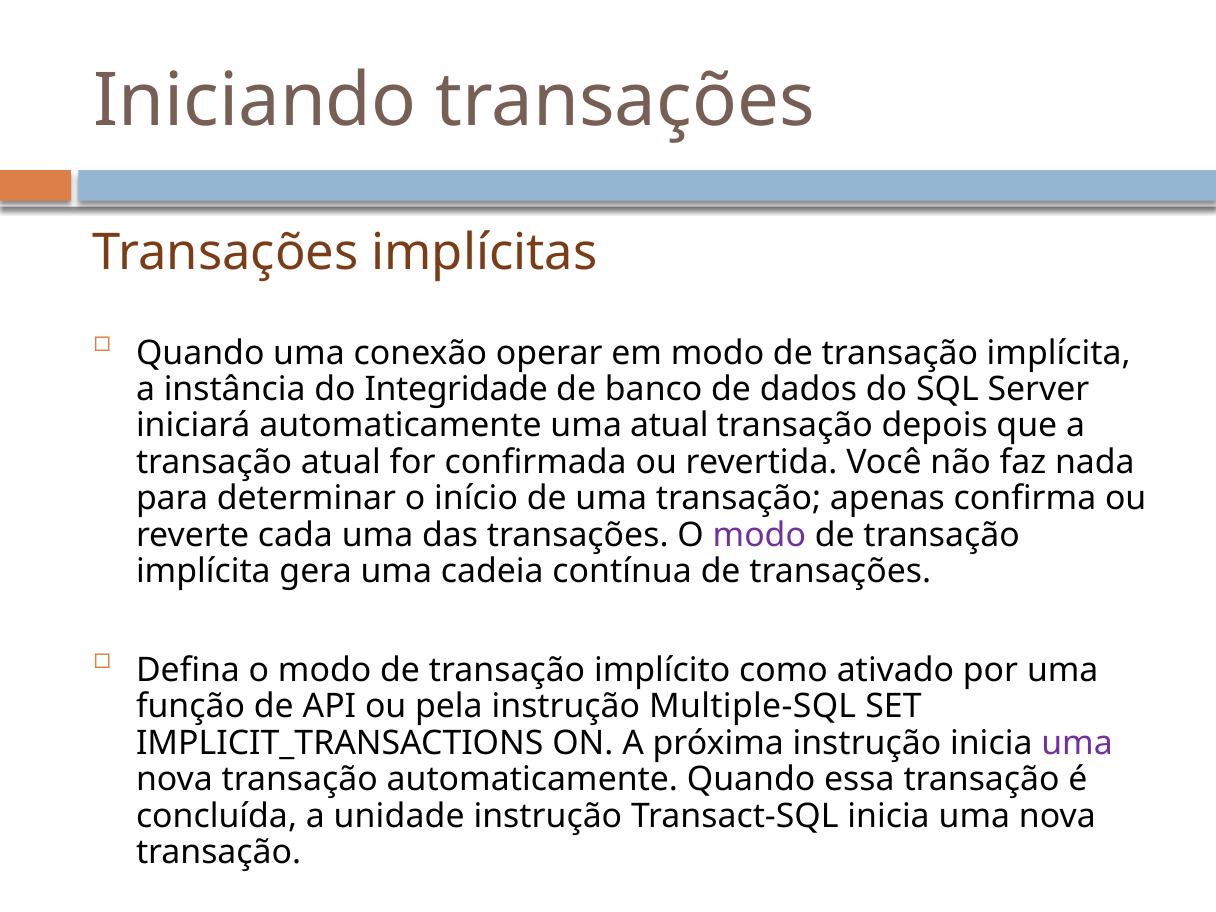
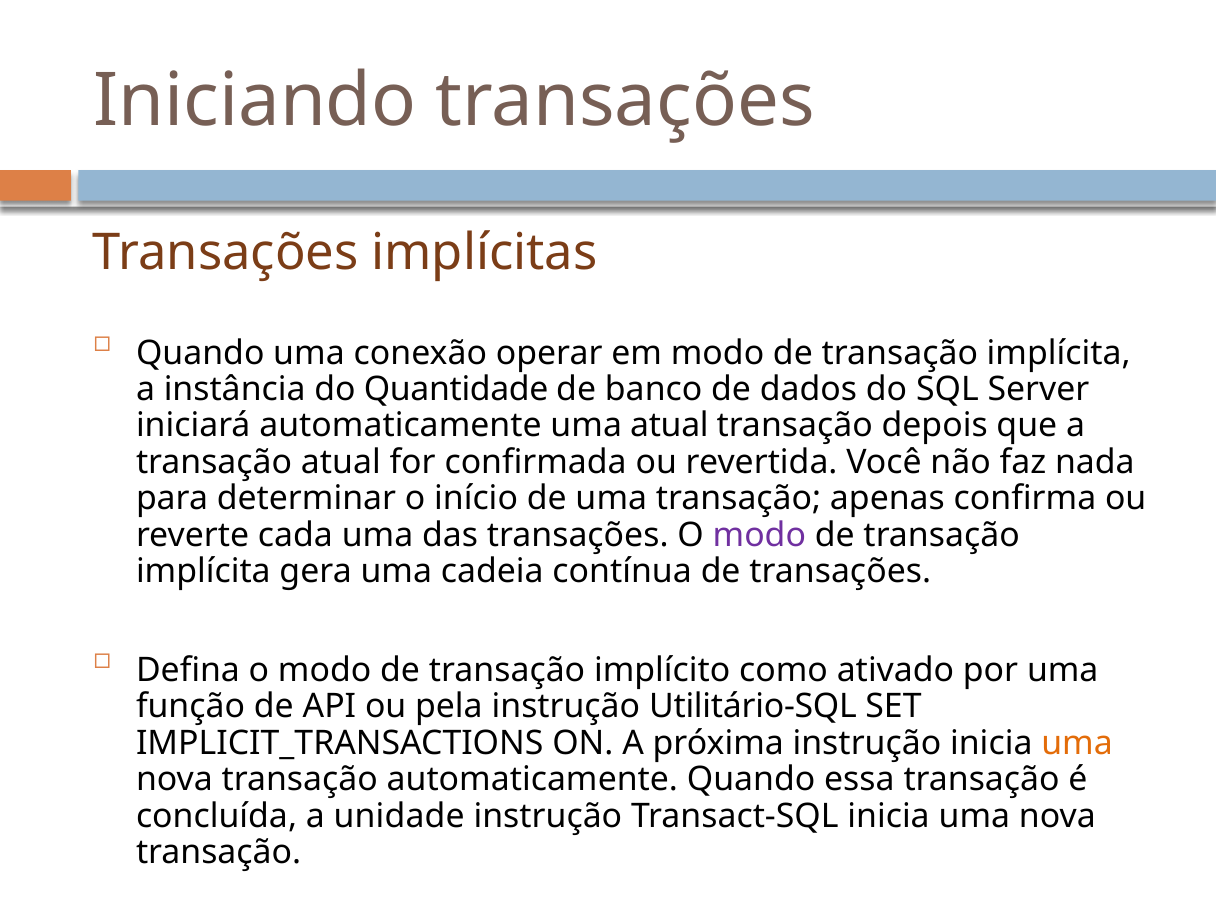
Integridade: Integridade -> Quantidade (456, 389)
Multiple-SQL: Multiple-SQL -> Utilitário-SQL (753, 707)
uma colour: purple -> orange (1077, 743)
